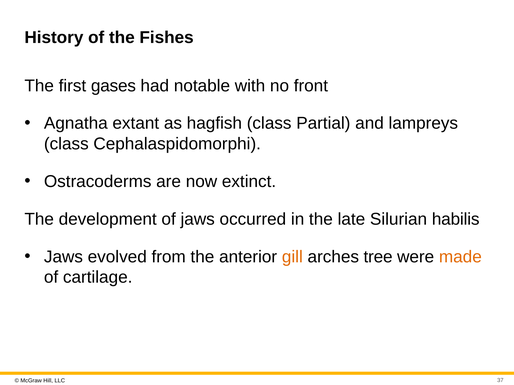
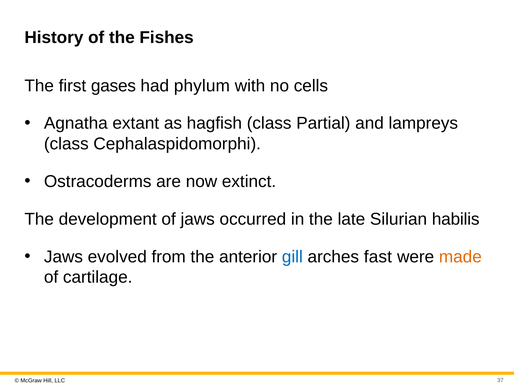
notable: notable -> phylum (202, 86)
front: front -> cells (311, 86)
gill colour: orange -> blue (292, 257)
tree: tree -> fast (378, 257)
